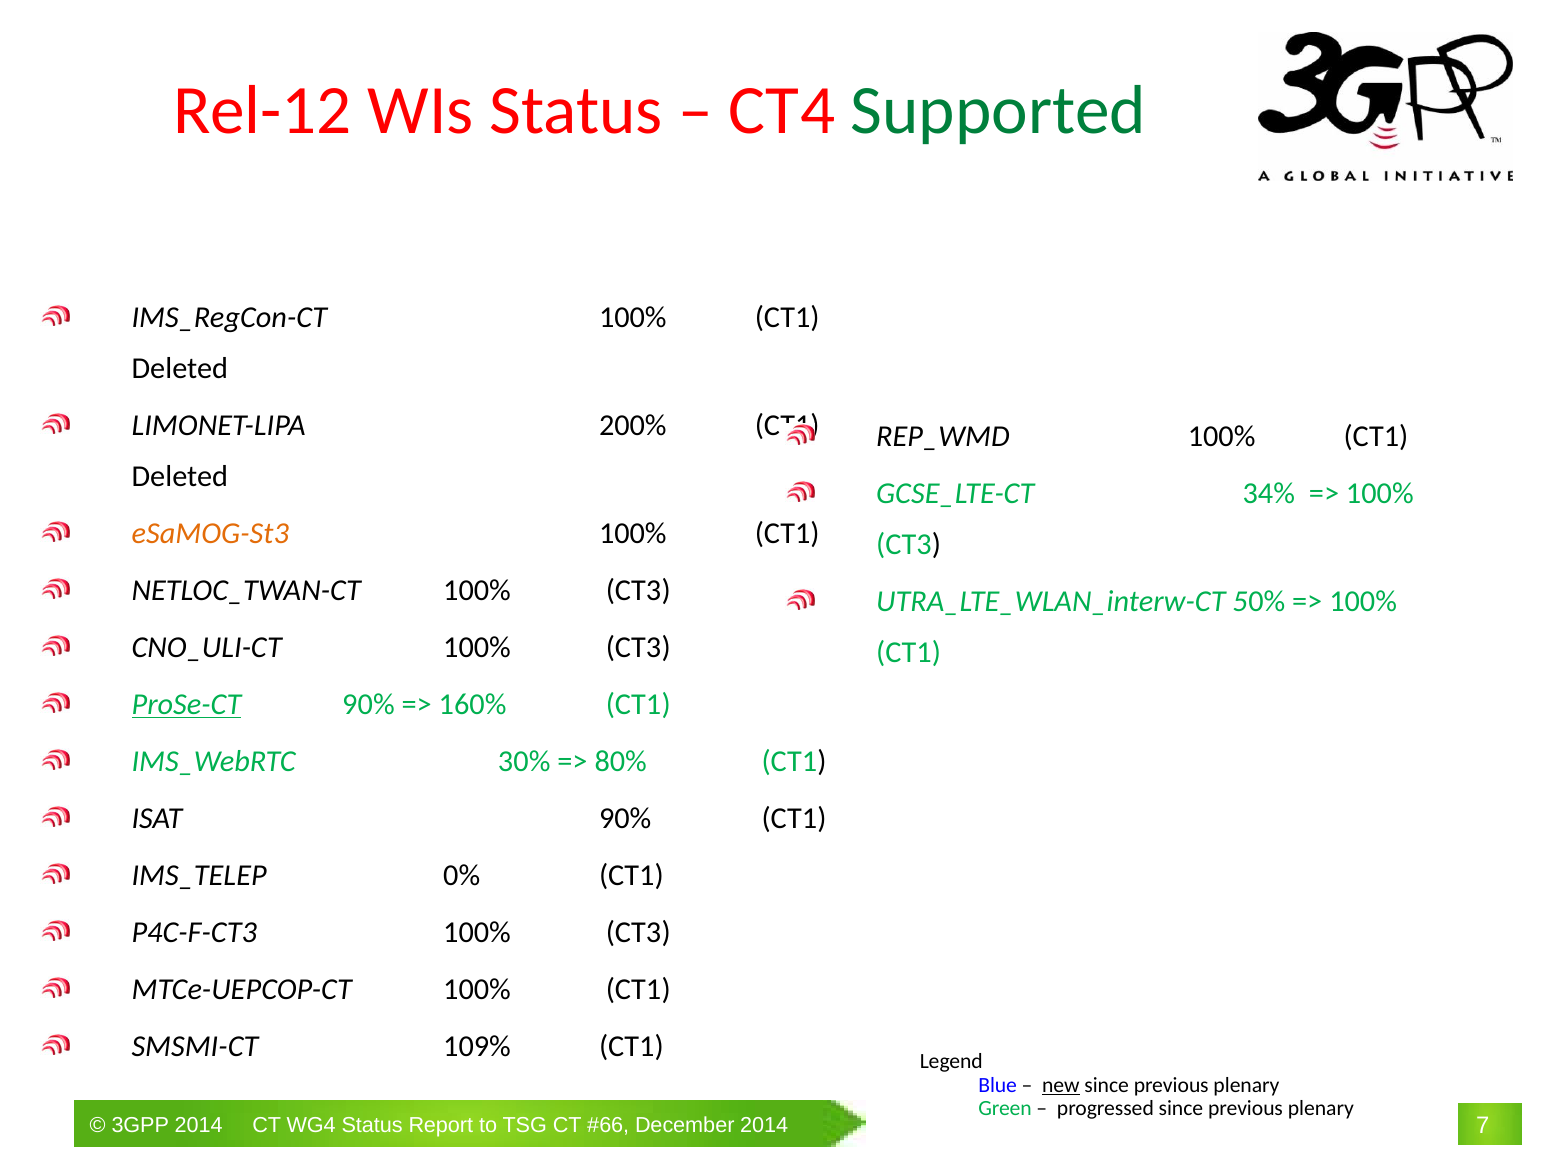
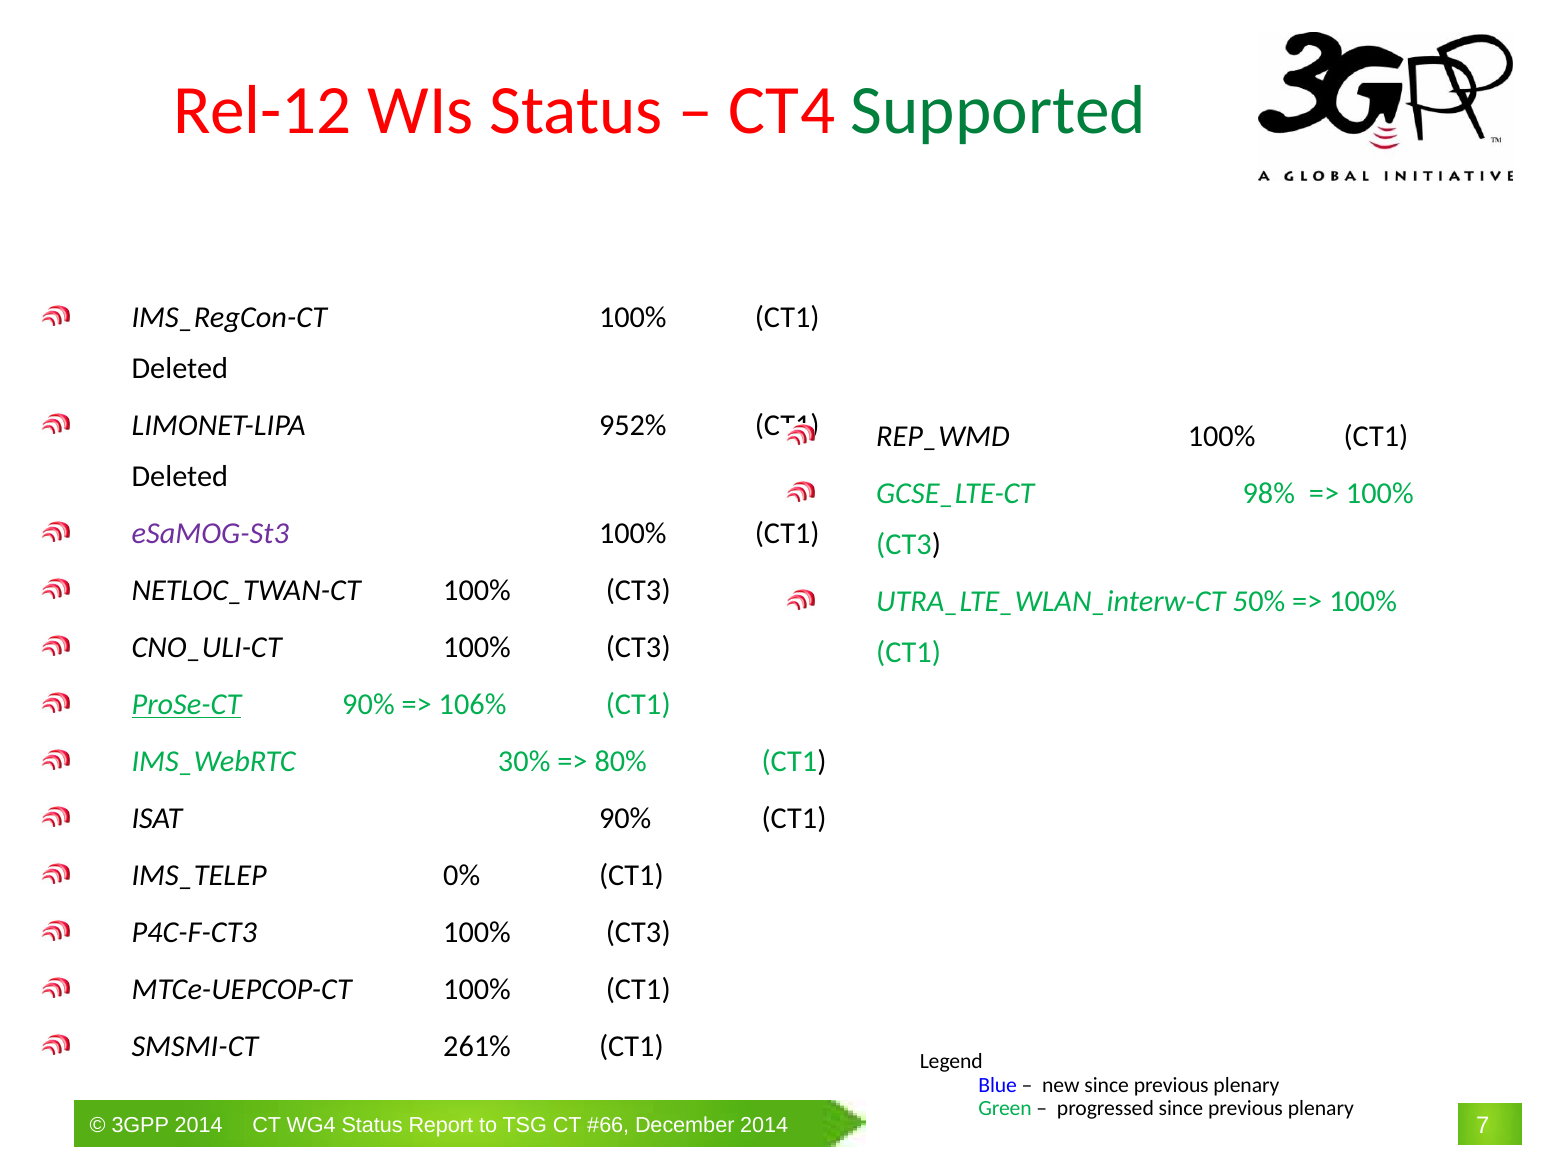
200%: 200% -> 952% (633, 425)
34%: 34% -> 98% (1269, 493)
eSaMOG-St3 colour: orange -> purple (210, 533)
160%: 160% -> 106% (473, 704)
109%: 109% -> 261% (477, 1046)
new underline: present -> none (1061, 1085)
